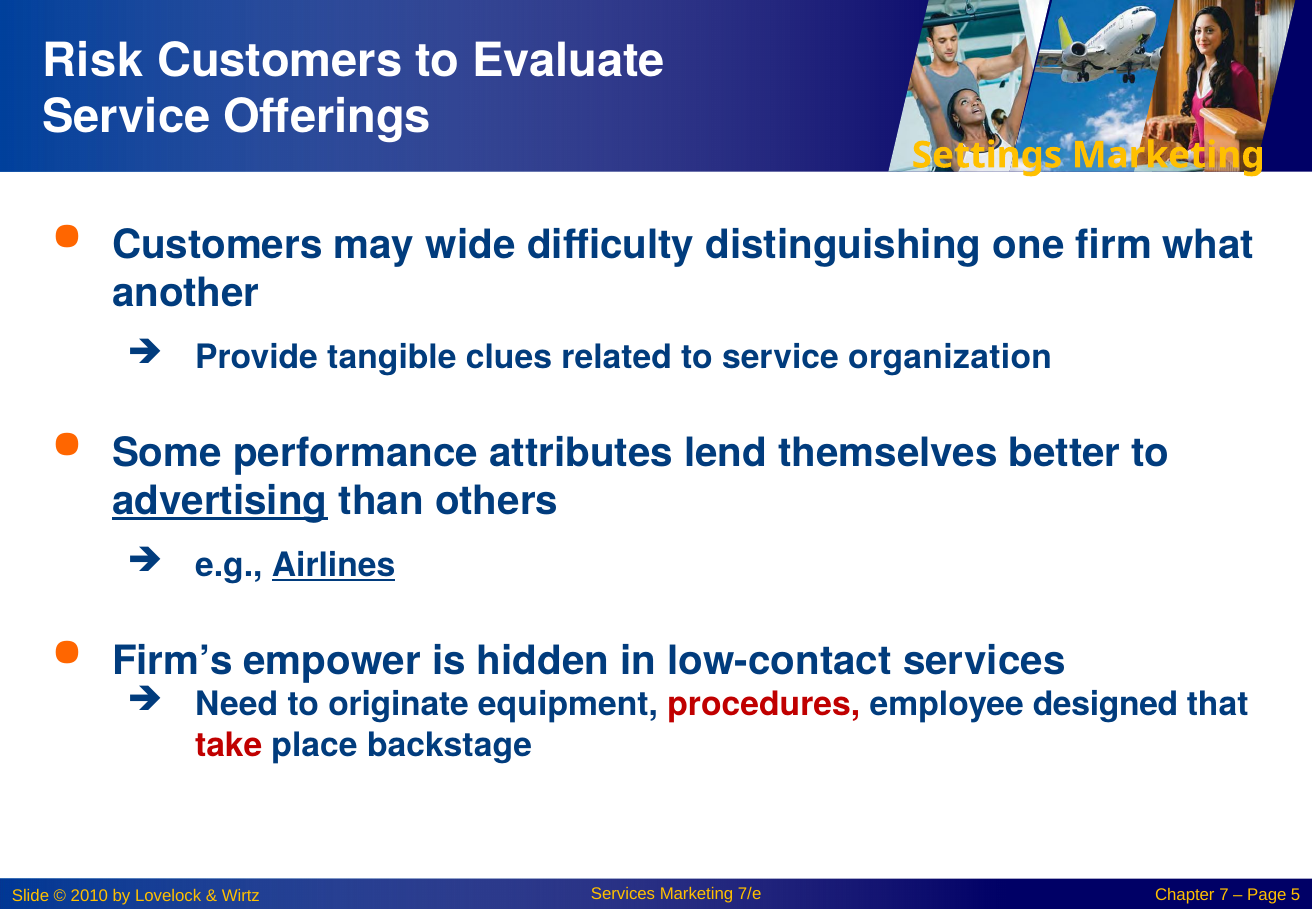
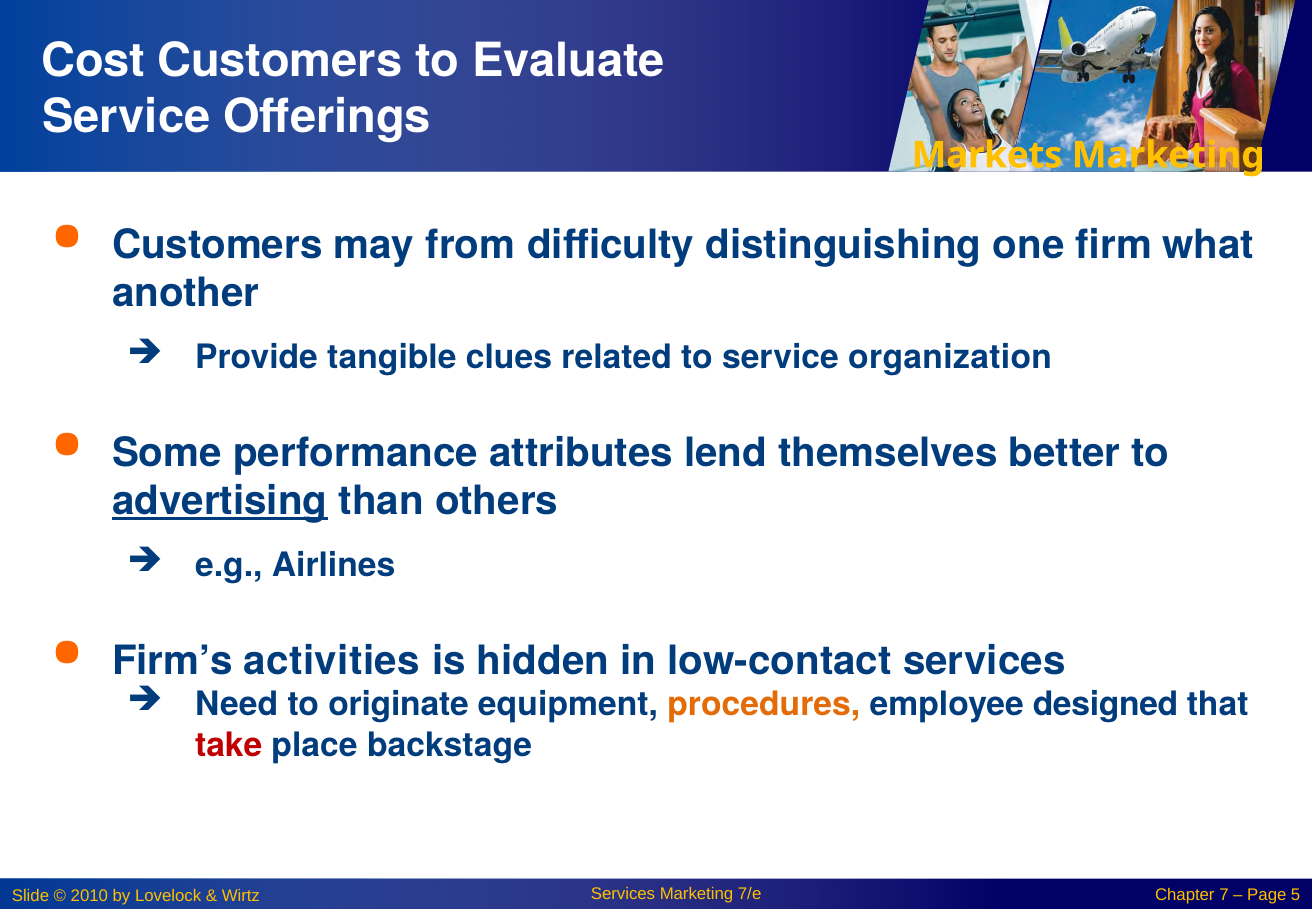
Risk: Risk -> Cost (93, 61)
Settings: Settings -> Markets (987, 155)
wide: wide -> from (471, 245)
Airlines underline: present -> none (334, 565)
empower: empower -> activities (332, 661)
procedures colour: red -> orange (764, 705)
